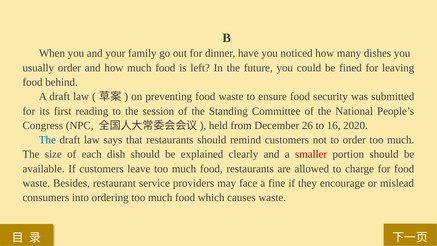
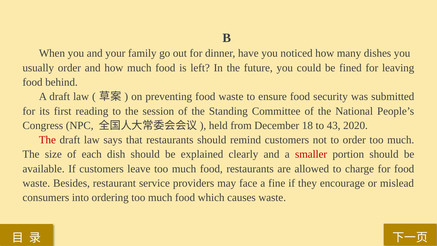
26: 26 -> 18 (307, 125)
16: 16 -> 43 (334, 125)
The colour: blue -> red (47, 140)
